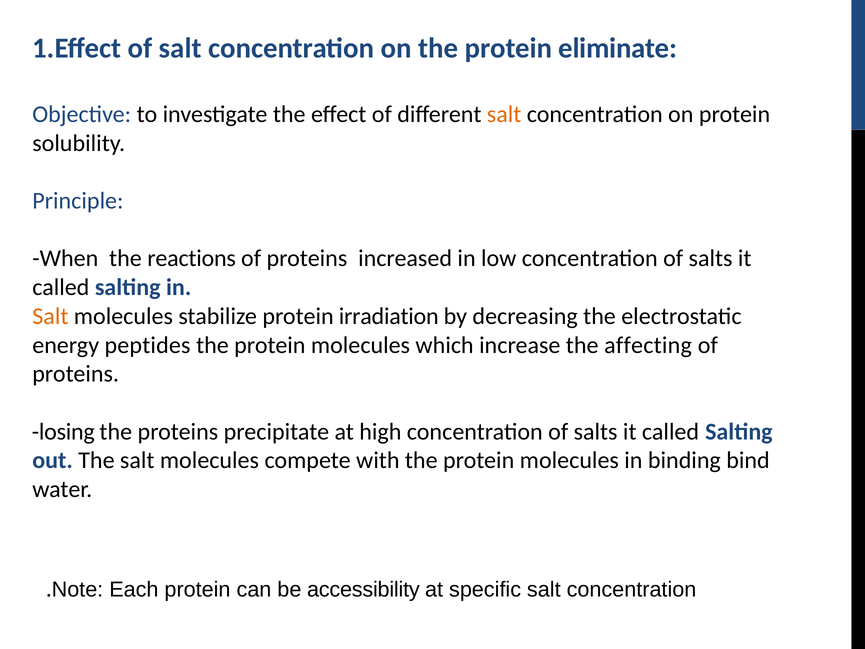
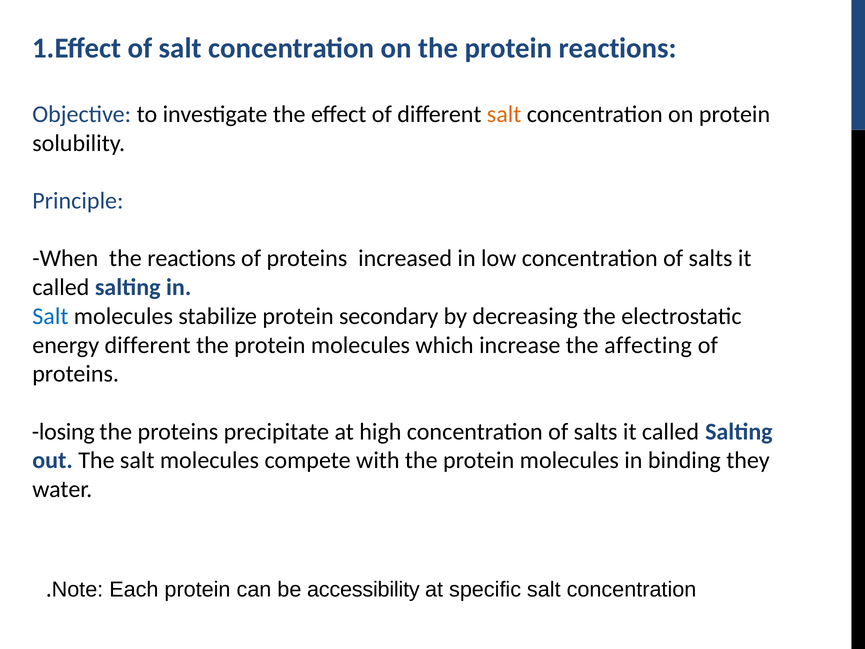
protein eliminate: eliminate -> reactions (618, 48)
Salt colour: orange -> blue (50, 316)
irradiation: irradiation -> secondary (389, 316)
energy peptides: peptides -> different (148, 345)
bind: bind -> they (748, 460)
